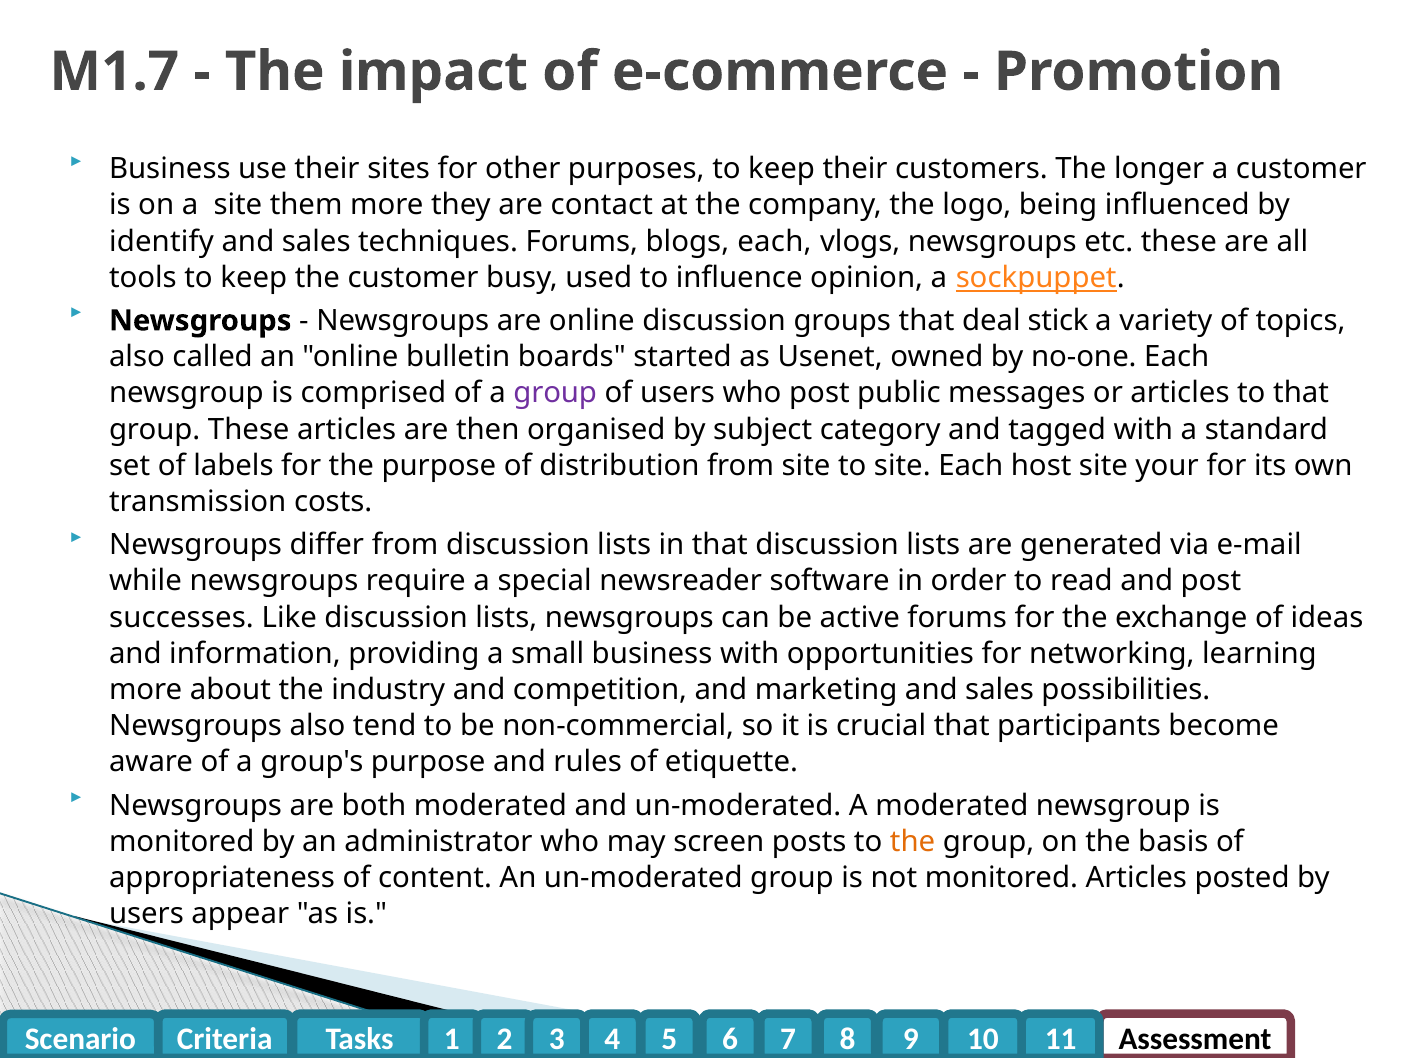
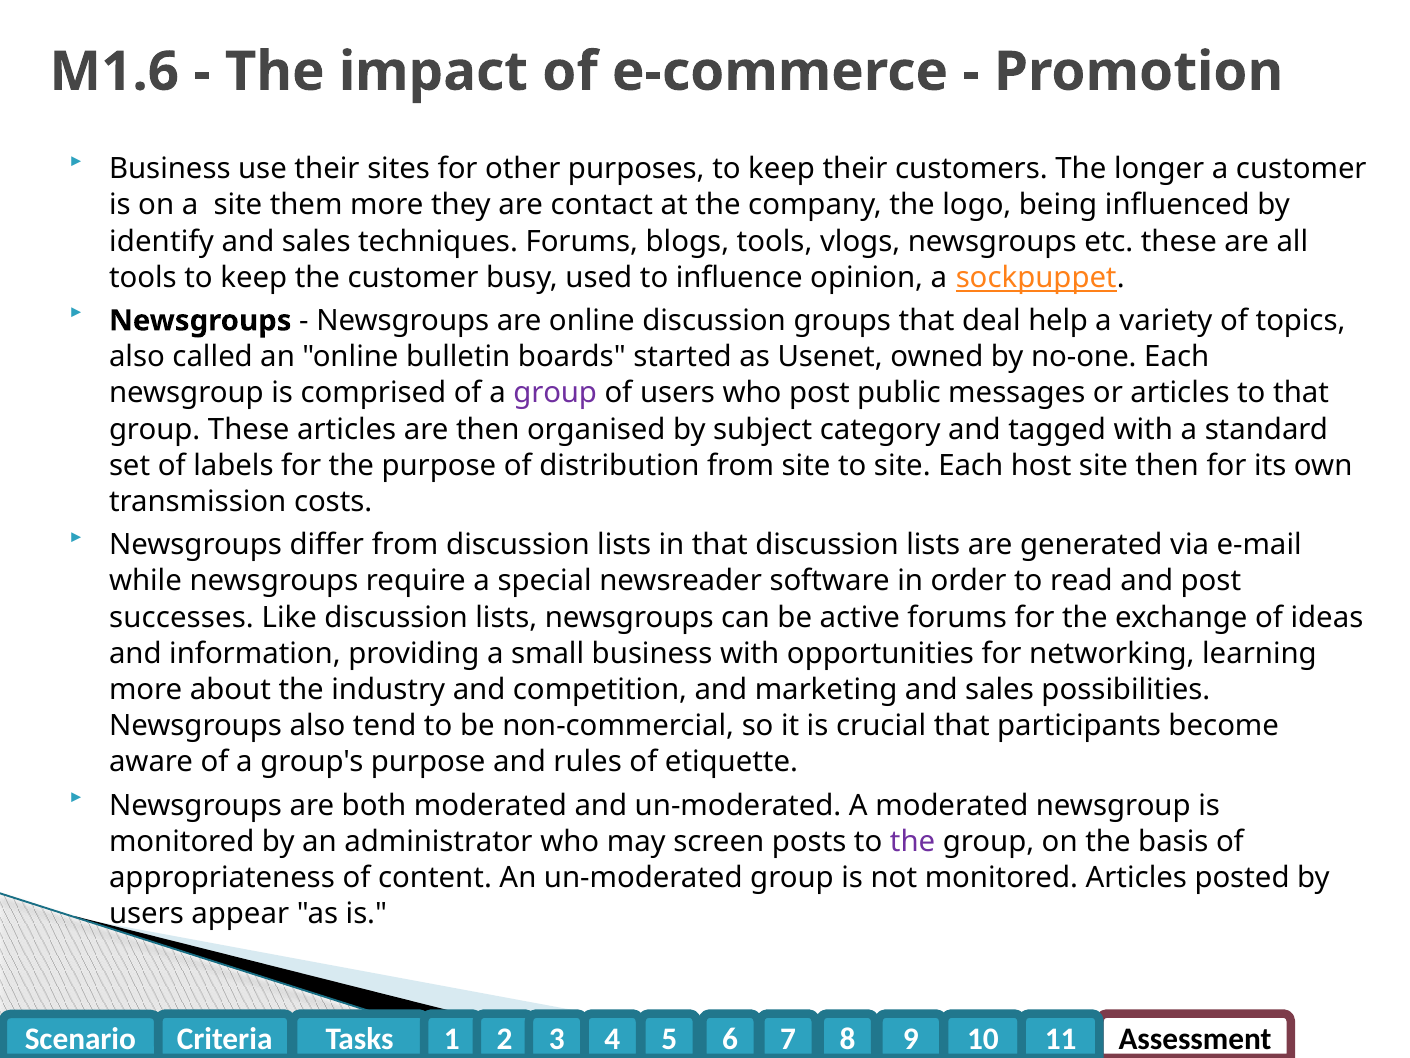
M1.7: M1.7 -> M1.6 (114, 72)
blogs each: each -> tools (775, 241)
stick: stick -> help (1058, 321)
site your: your -> then (1167, 465)
the colour: orange -> purple (913, 841)
